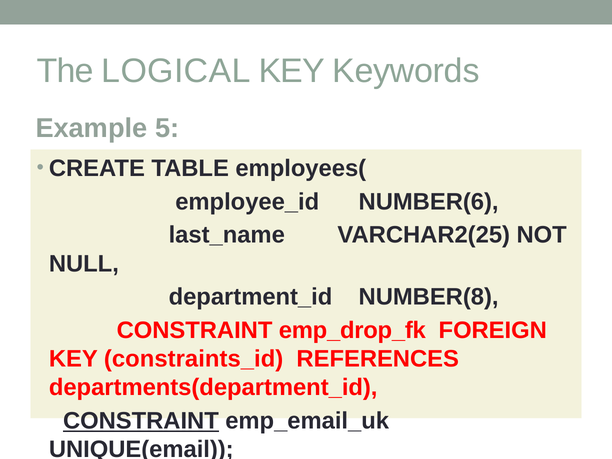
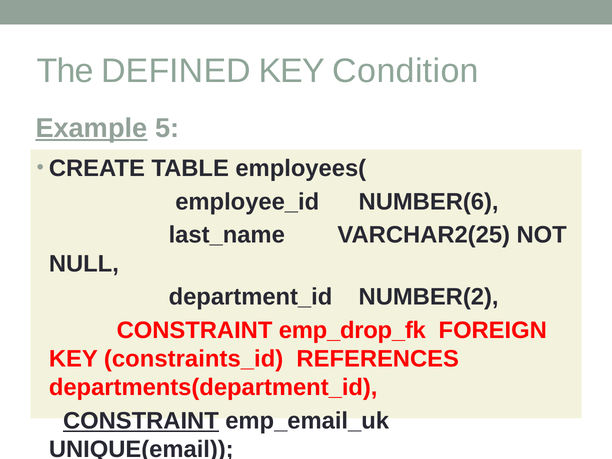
LOGICAL: LOGICAL -> DEFINED (176, 71)
Keywords: Keywords -> Condition (406, 71)
Example underline: none -> present (92, 128)
NUMBER(8: NUMBER(8 -> NUMBER(2 (429, 297)
